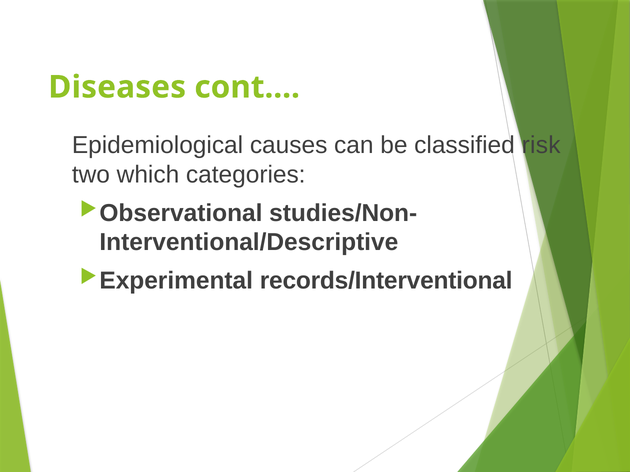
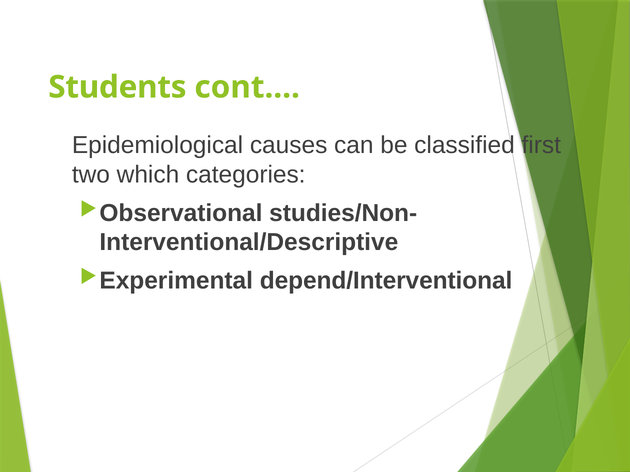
Diseases: Diseases -> Students (117, 87)
risk: risk -> first (541, 146)
records/Interventional: records/Interventional -> depend/Interventional (386, 281)
